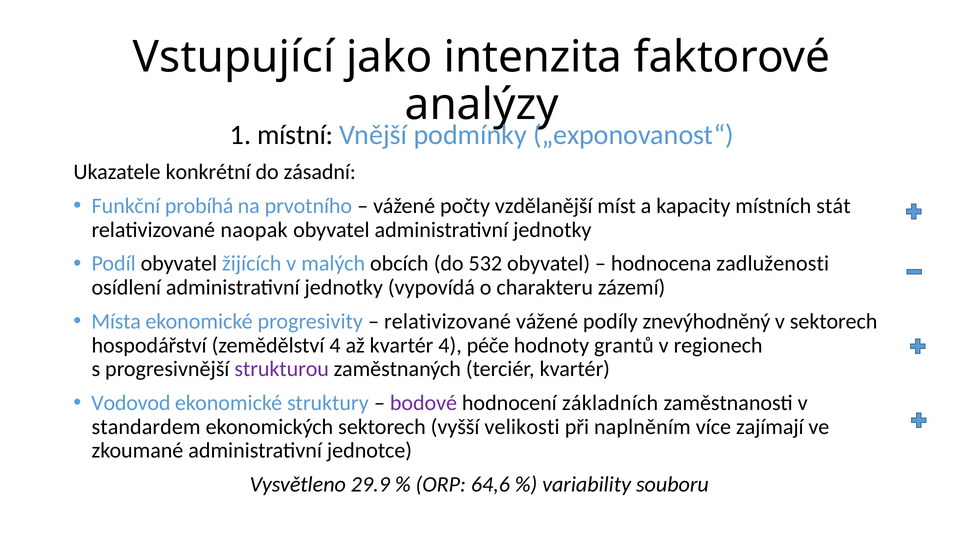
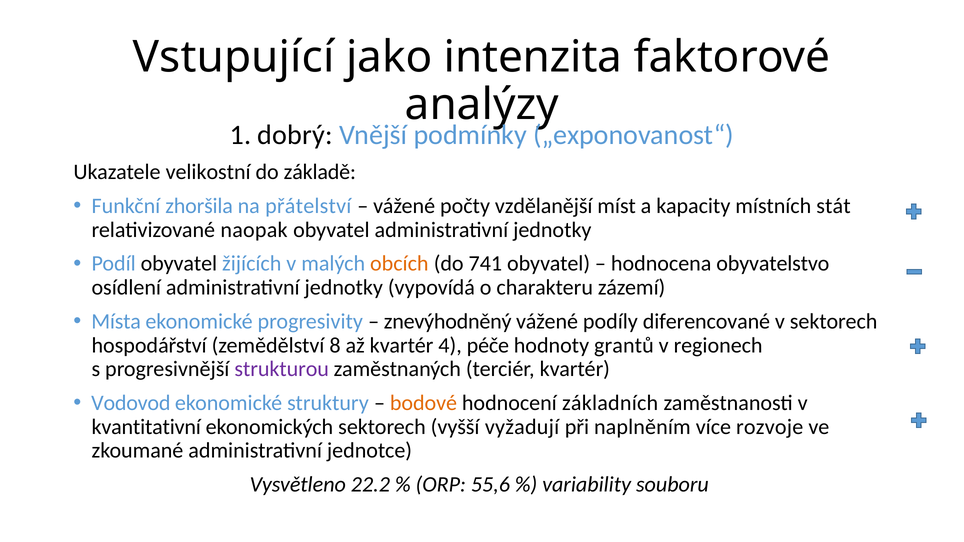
místní: místní -> dobrý (295, 135)
konkrétní: konkrétní -> velikostní (208, 172)
zásadní: zásadní -> základě (320, 172)
probíhá: probíhá -> zhoršila (199, 206)
prvotního: prvotního -> přátelství (308, 206)
obcích colour: black -> orange (399, 264)
532: 532 -> 741 (485, 264)
zadluženosti: zadluženosti -> obyvatelstvo (773, 264)
relativizované: relativizované -> znevýhodněný (448, 322)
znevýhodněný: znevýhodněný -> diferencované (706, 322)
zemědělství 4: 4 -> 8 (335, 345)
bodové colour: purple -> orange (423, 403)
standardem: standardem -> kvantitativní (146, 427)
velikosti: velikosti -> vyžadují (522, 427)
zajímají: zajímají -> rozvoje (770, 427)
29.9: 29.9 -> 22.2 (370, 485)
64,6: 64,6 -> 55,6 (490, 485)
